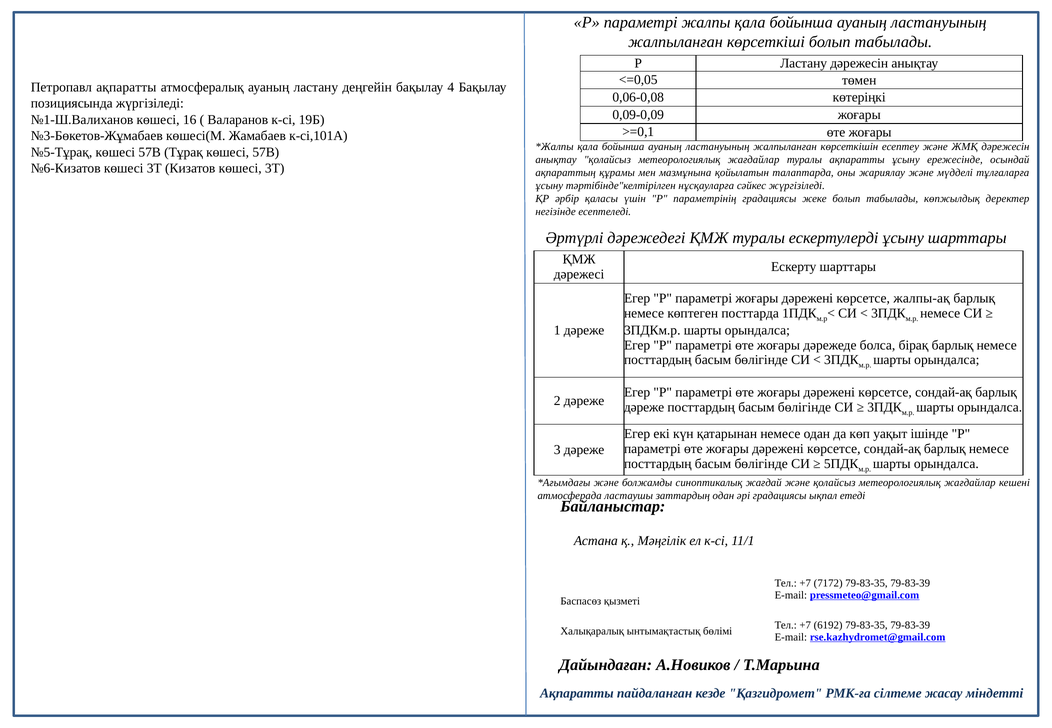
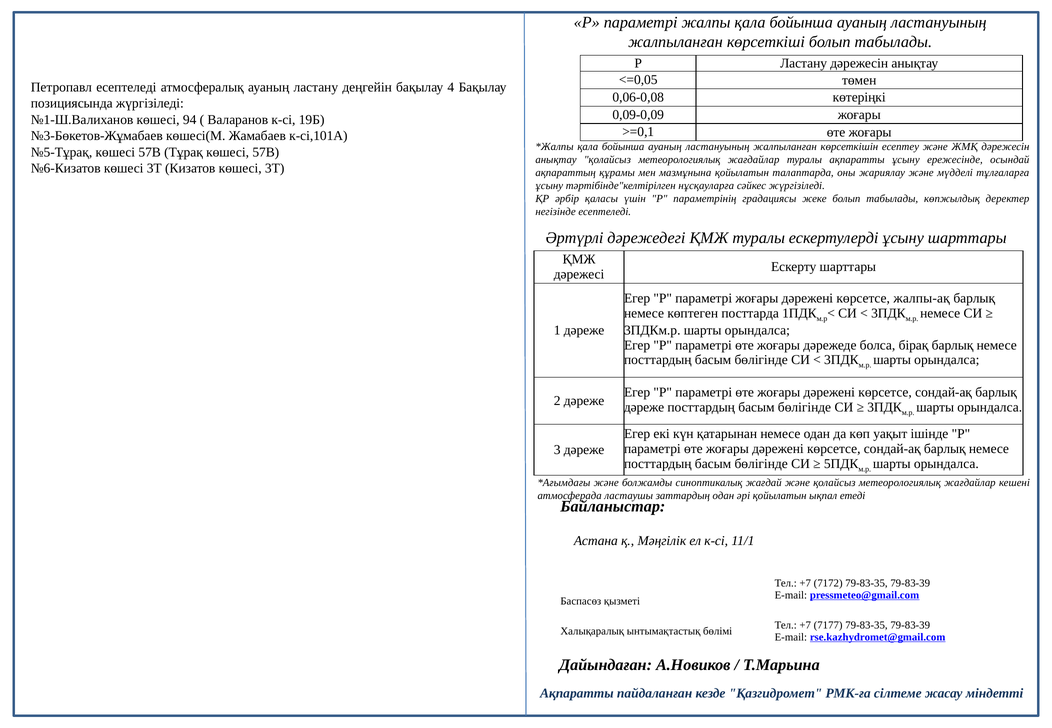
Петропавл ақпаратты: ақпаратты -> есептеледі (126, 87)
16: 16 -> 94 (190, 120)
әрі градациясы: градациясы -> қойылатын (780, 496)
6192: 6192 -> 7177 (828, 625)
